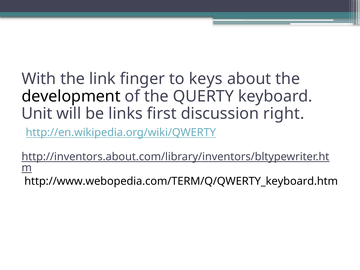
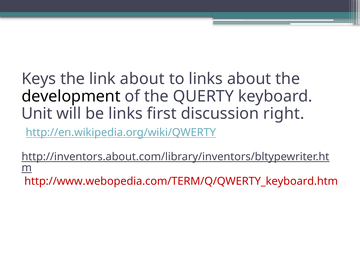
With: With -> Keys (39, 79)
link finger: finger -> about (142, 79)
to keys: keys -> links (206, 79)
http://www.webopedia.com/TERM/Q/QWERTY_keyboard.htm colour: black -> red (181, 181)
